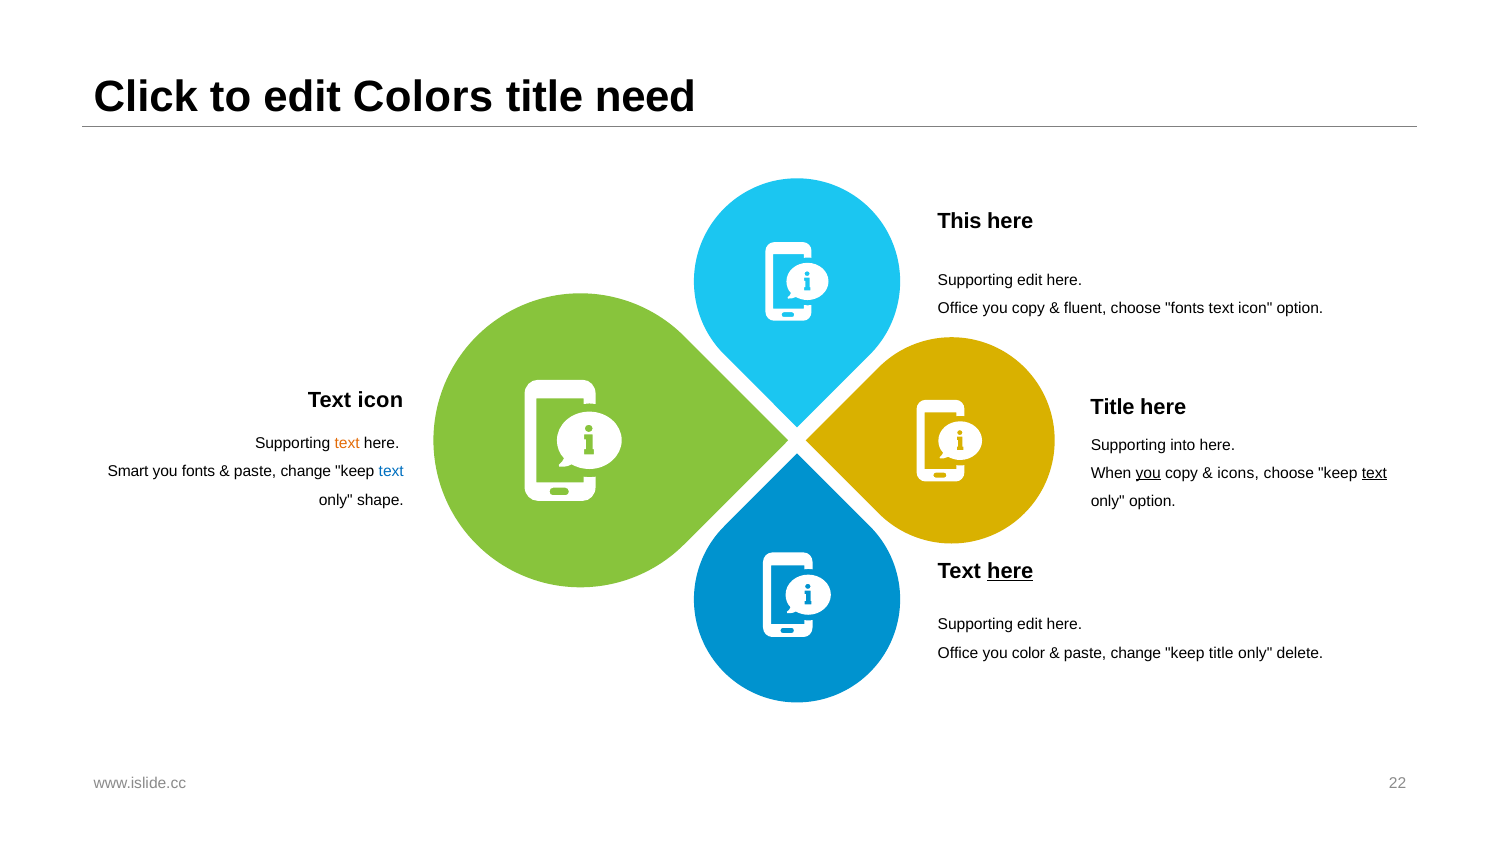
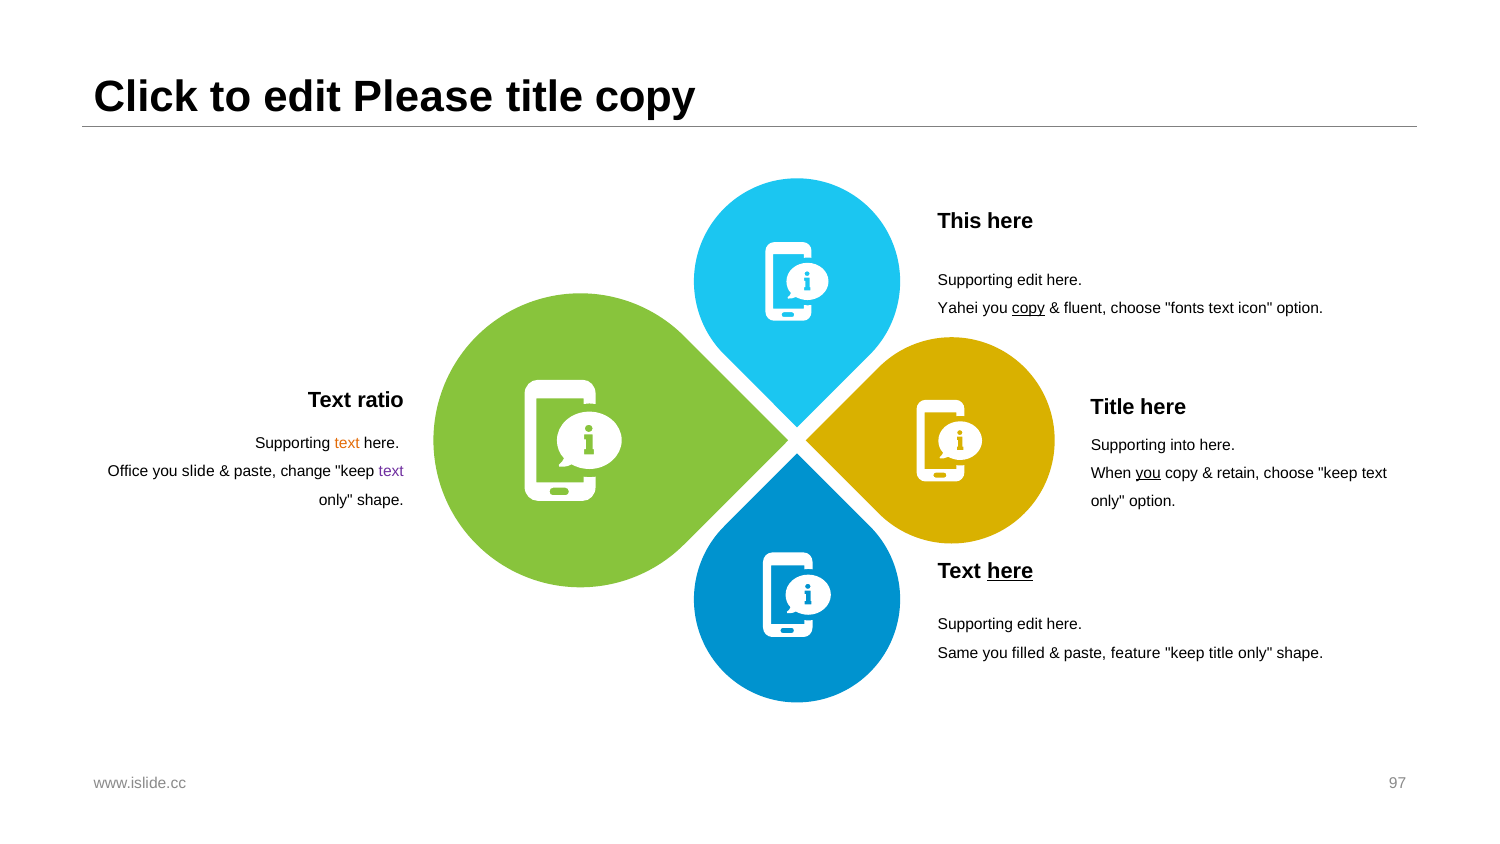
Colors: Colors -> Please (423, 97)
title need: need -> copy (645, 97)
Office: Office -> Yahei (958, 308)
copy underline: none -> present (1028, 308)
icon: icon -> ratio (381, 400)
Smart: Smart -> Office (128, 472)
you fonts: fonts -> slide (198, 472)
text colour: blue -> purple (391, 472)
icons: icons -> retain (1238, 473)
text underline: present -> none (1374, 473)
Office: Office -> Same (958, 653)
color: color -> filled (1028, 653)
change: change -> feature (1136, 653)
delete: delete -> shape (1300, 653)
22: 22 -> 97 (1398, 783)
